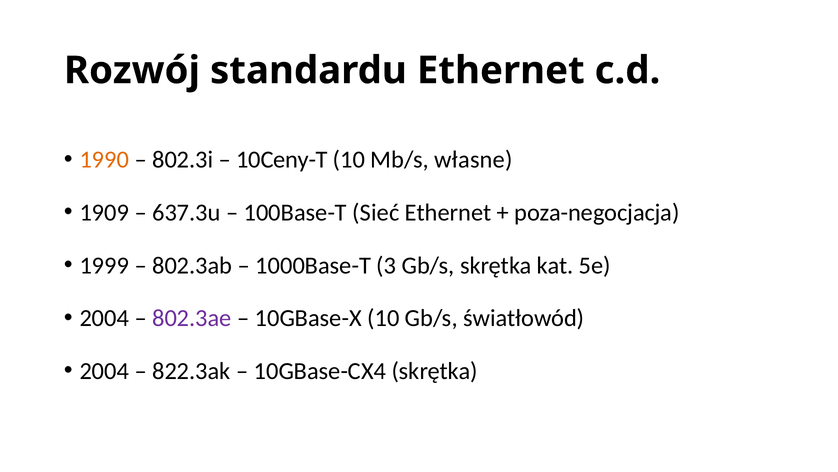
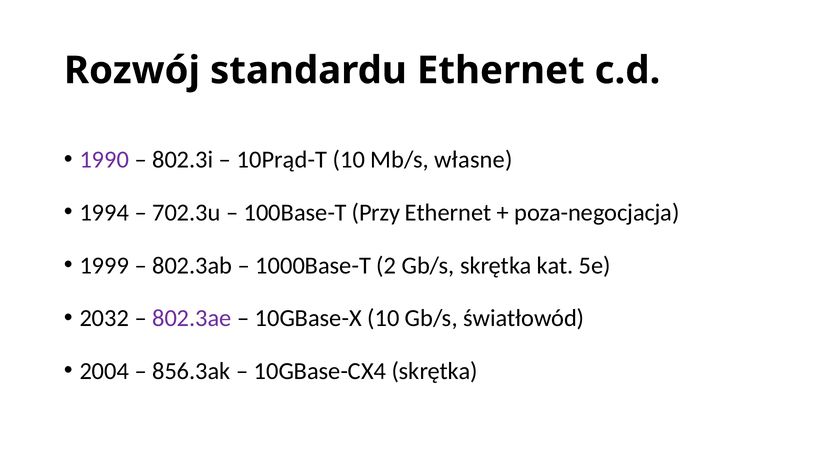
1990 colour: orange -> purple (104, 160)
10Ceny-T: 10Ceny-T -> 10Prąd-T (282, 160)
1909: 1909 -> 1994 (104, 212)
637.3u: 637.3u -> 702.3u (186, 212)
Sieć: Sieć -> Przy (376, 212)
3: 3 -> 2 (386, 265)
2004: 2004 -> 2032 (104, 318)
822.3ak: 822.3ak -> 856.3ak (191, 371)
